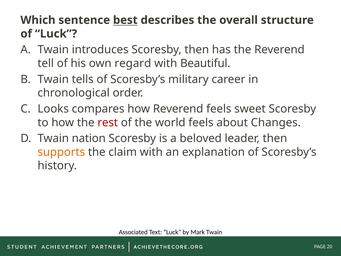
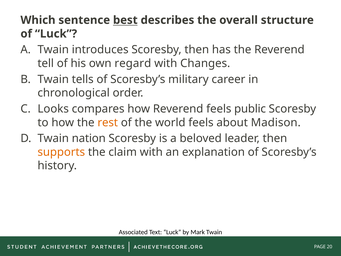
Beautiful: Beautiful -> Changes (205, 63)
sweet: sweet -> public (250, 109)
rest colour: red -> orange (108, 122)
Changes: Changes -> Madison (276, 122)
